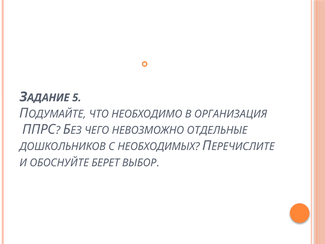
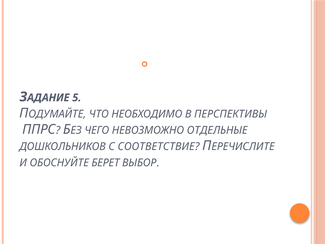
ОРГАНИЗАЦИЯ: ОРГАНИЗАЦИЯ -> ПЕРСПЕКТИВЫ (231, 114)
НЕОБХОДИМЫХ: НЕОБХОДИМЫХ -> СООТВЕТСТВИЕ (159, 146)
